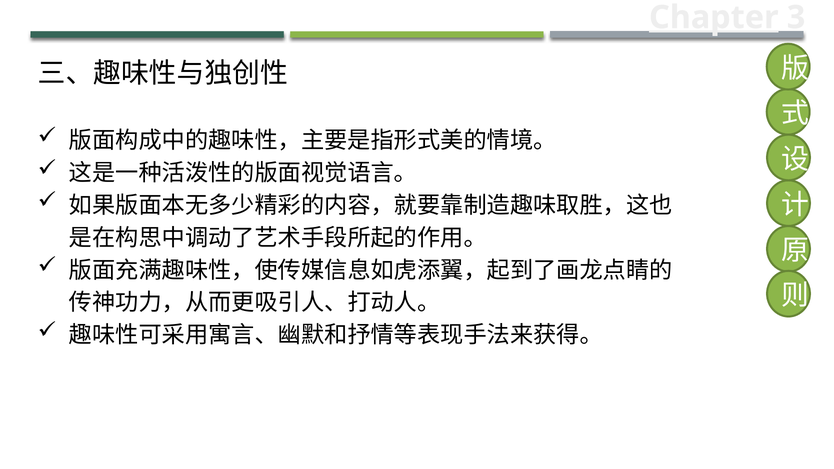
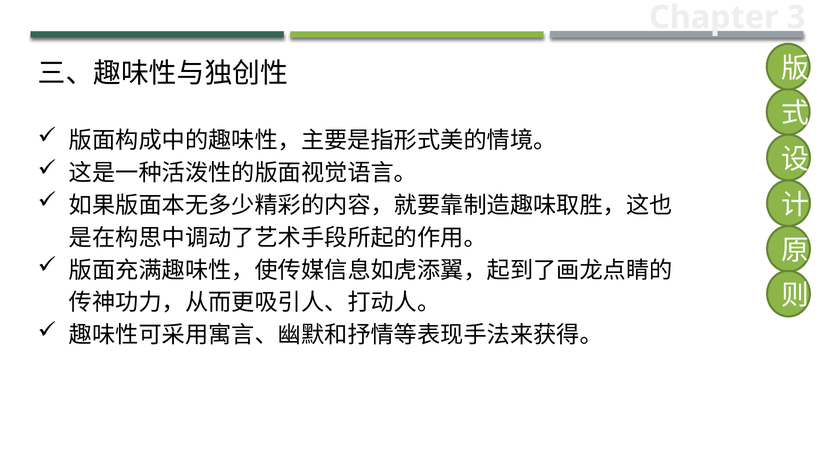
Chapter underline: present -> none (714, 17)
